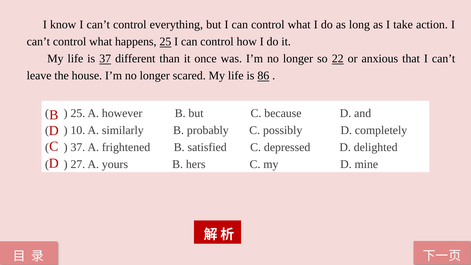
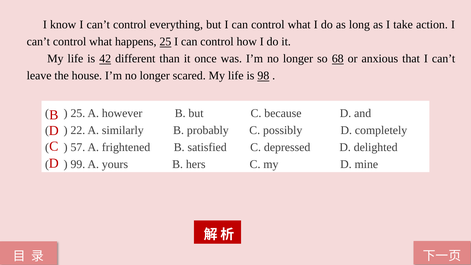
is 37: 37 -> 42 (105, 59)
22: 22 -> 68 (338, 59)
86: 86 -> 98 (263, 76)
10: 10 -> 22 (78, 130)
37: 37 -> 57 (78, 147)
27: 27 -> 99 (78, 164)
